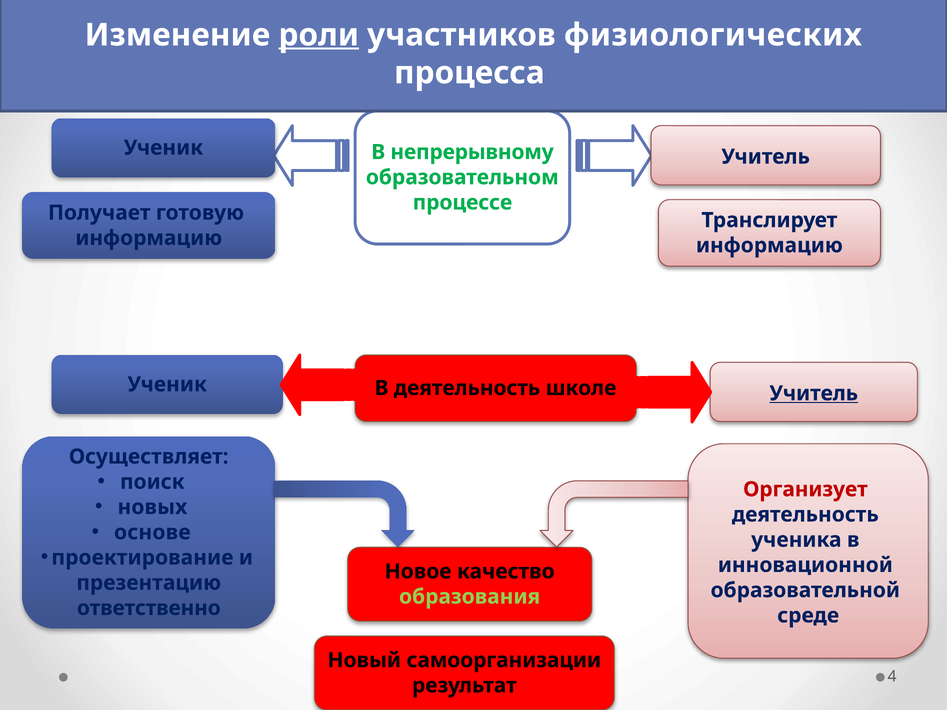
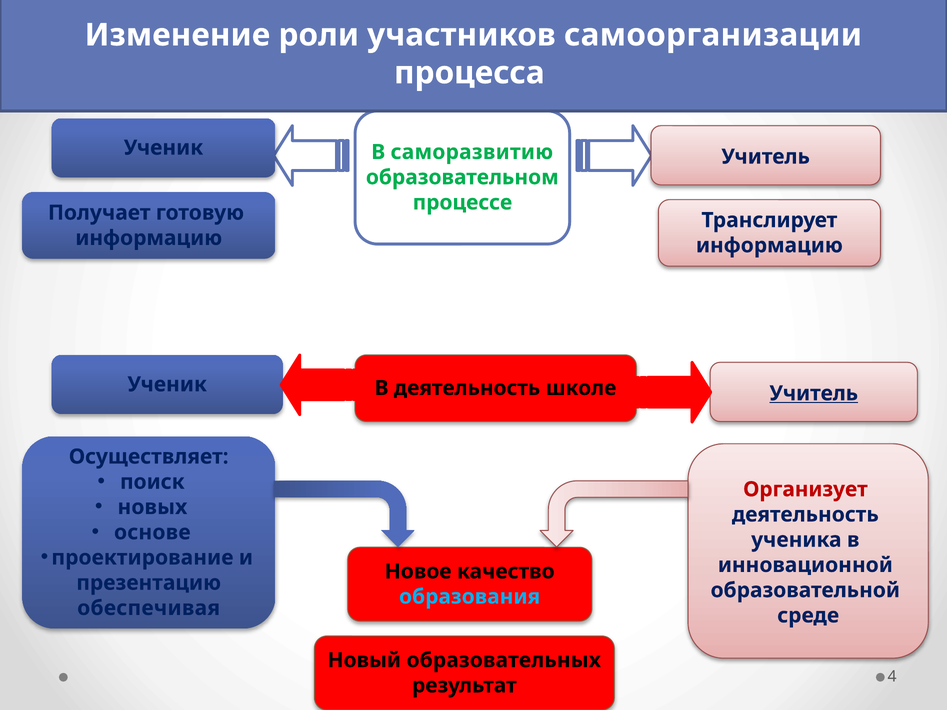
роли underline: present -> none (319, 35)
физиологических: физиологических -> самоорганизации (713, 35)
непрерывному: непрерывному -> саморазвитию (472, 152)
образования colour: light green -> light blue (470, 597)
ответственно: ответственно -> обеспечивая (149, 608)
самоорганизации: самоорганизации -> образовательных (504, 660)
